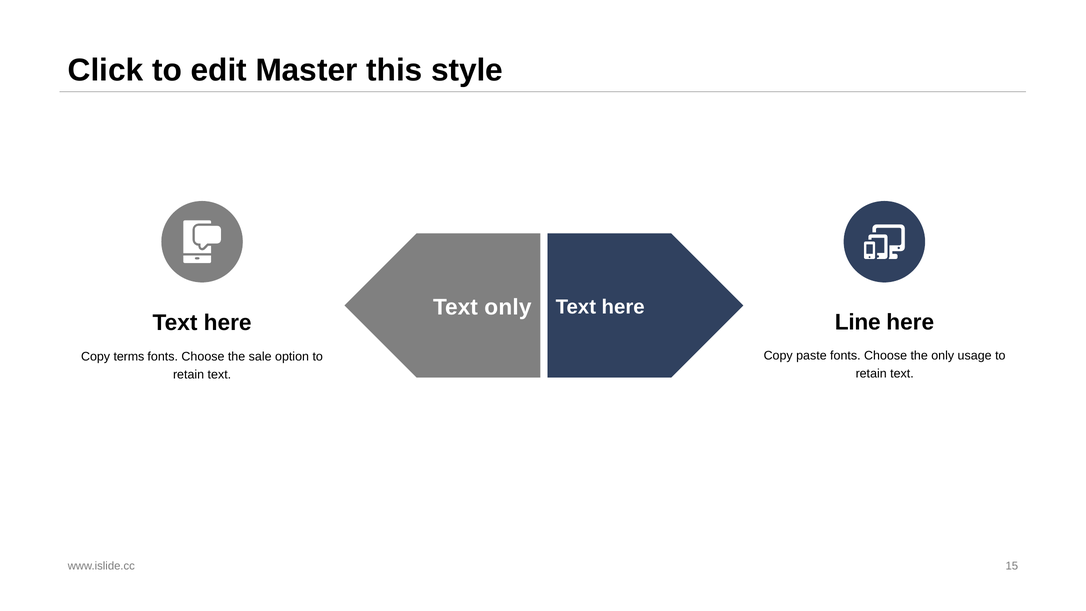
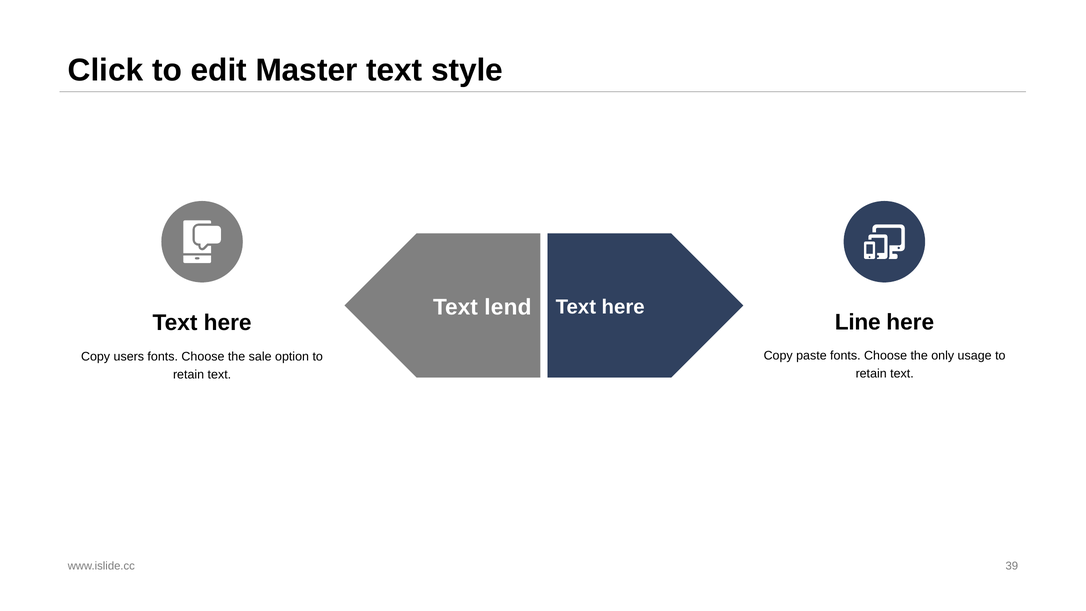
Master this: this -> text (394, 70)
Text only: only -> lend (508, 307)
terms: terms -> users (129, 357)
15: 15 -> 39 (1012, 566)
